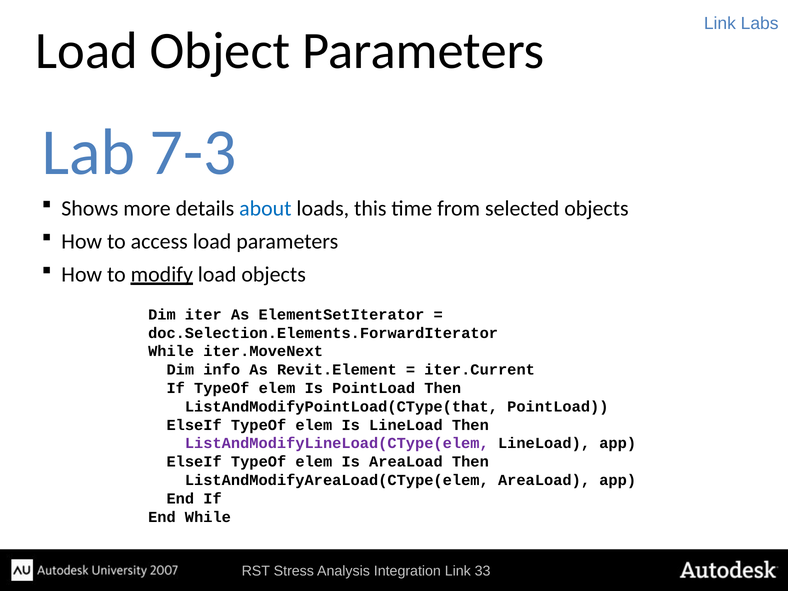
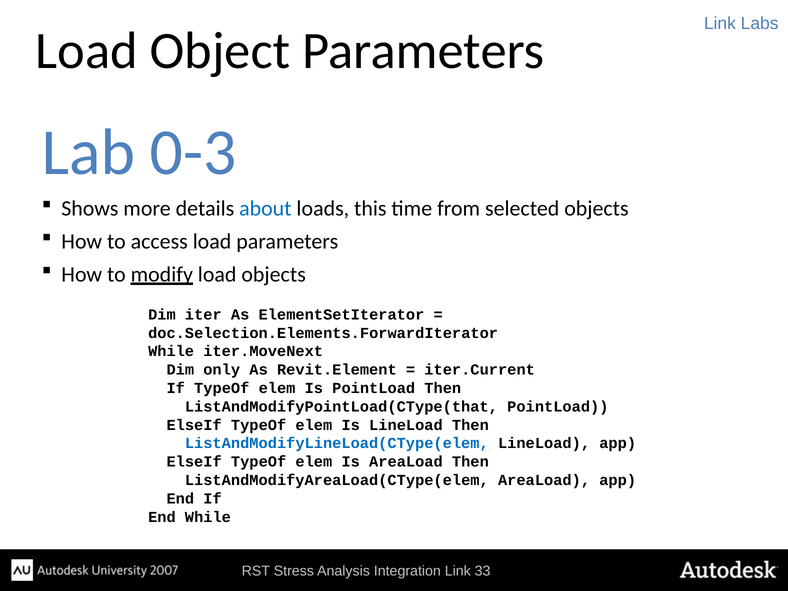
7-3: 7-3 -> 0-3 (193, 153)
info: info -> only (222, 370)
ListAndModifyLineLoad(CType(elem colour: purple -> blue (337, 443)
